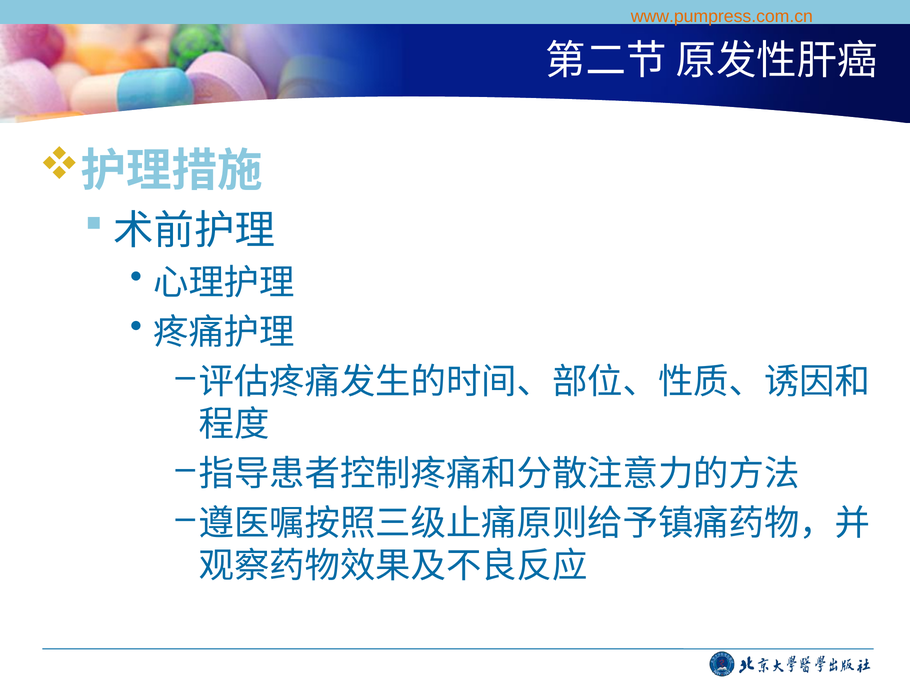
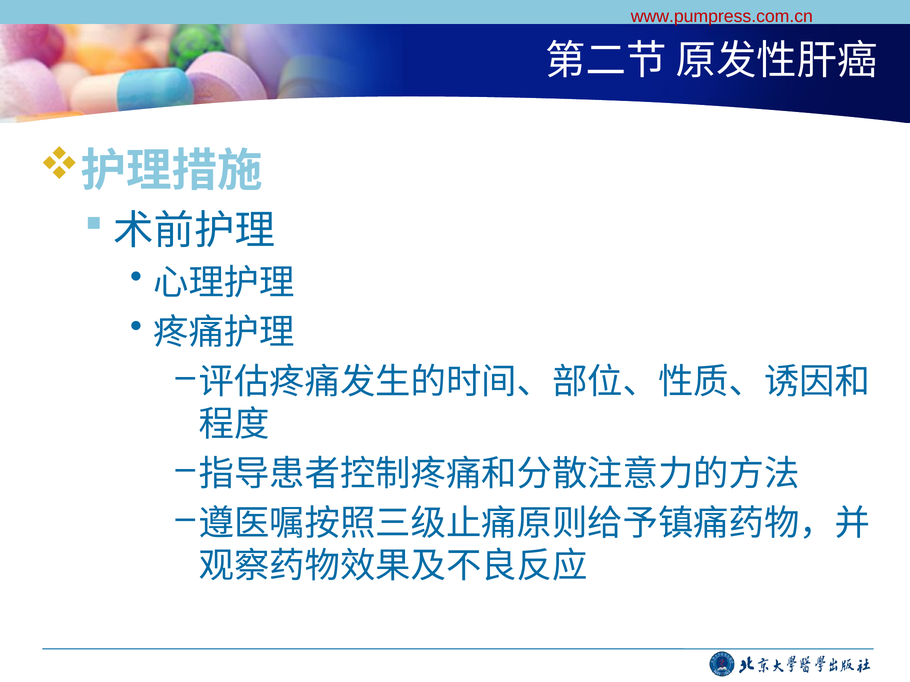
www.pumpress.com.cn colour: orange -> red (722, 16)
